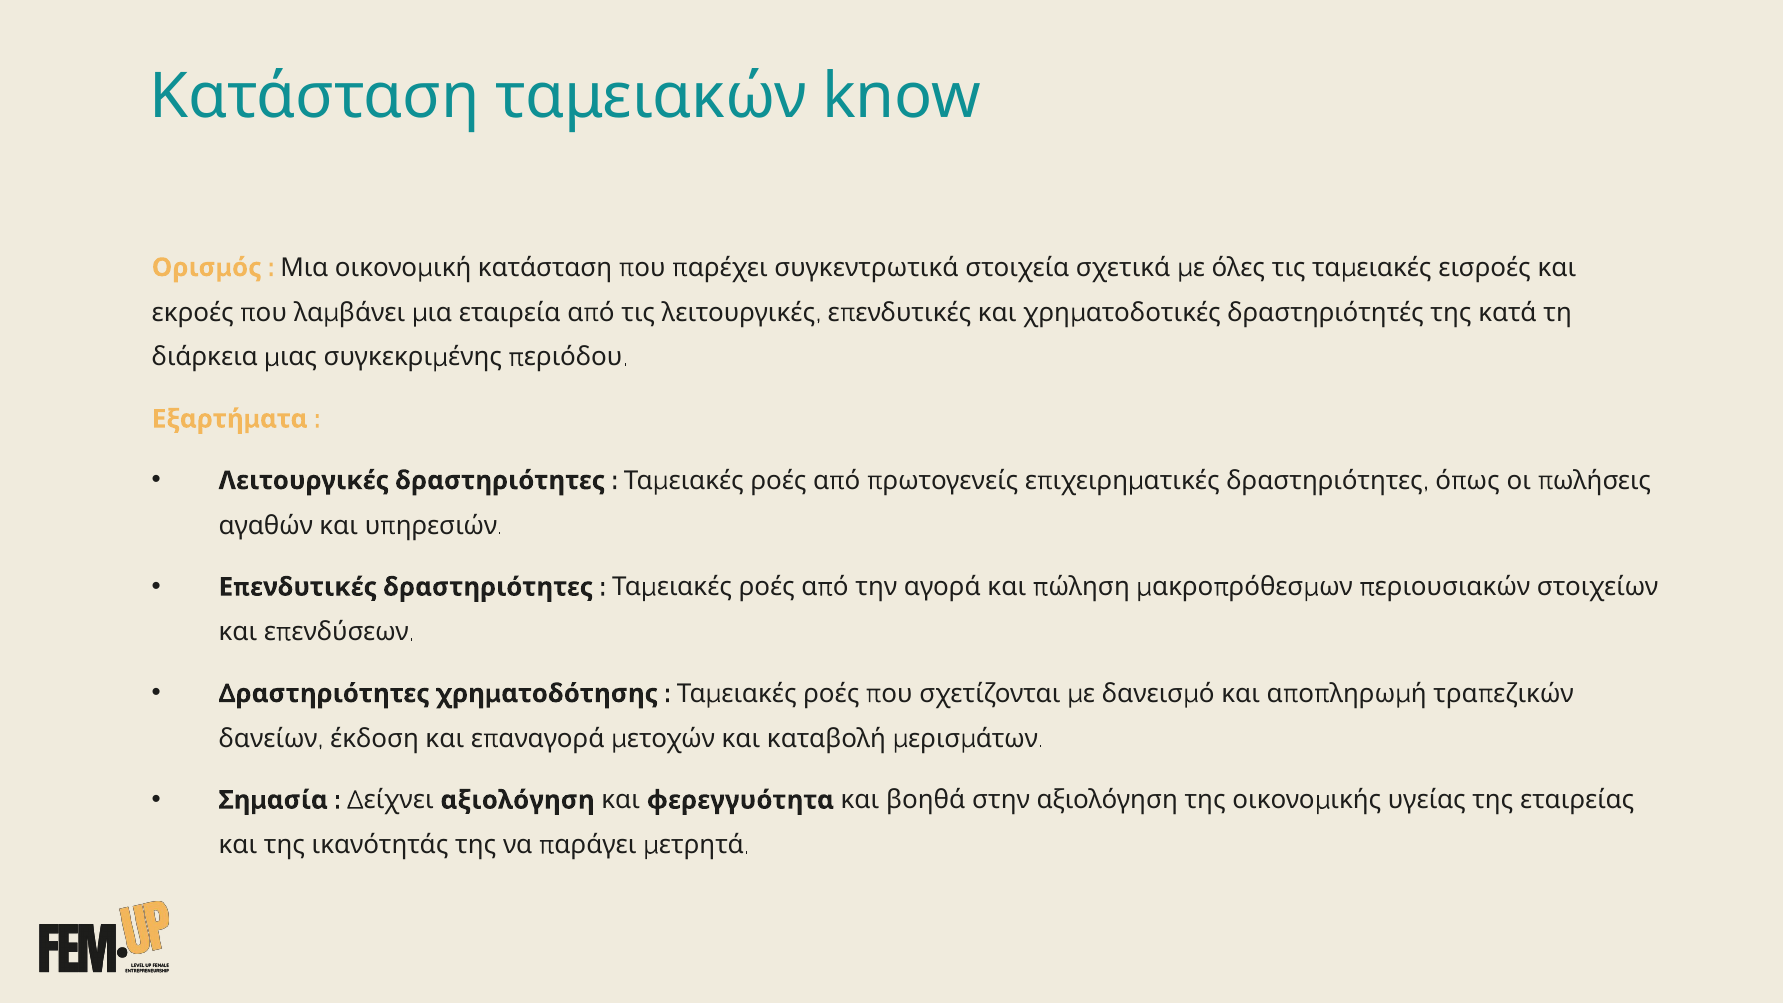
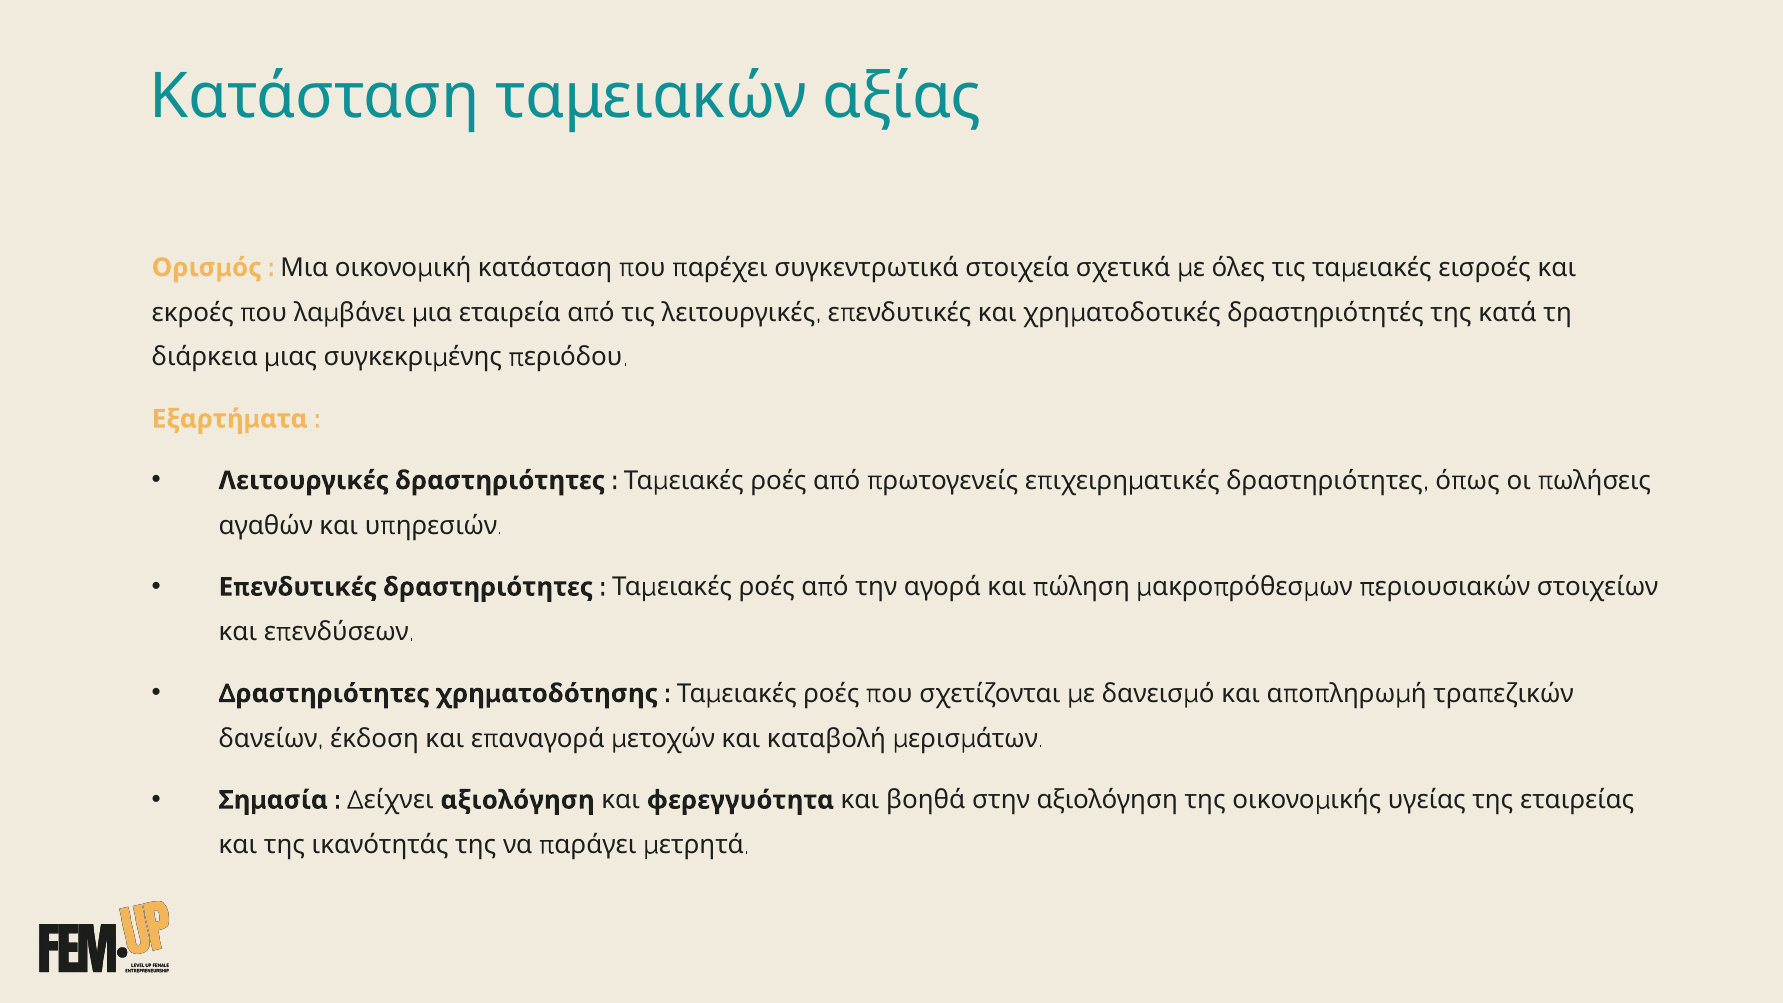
know: know -> αξίας (902, 96)
